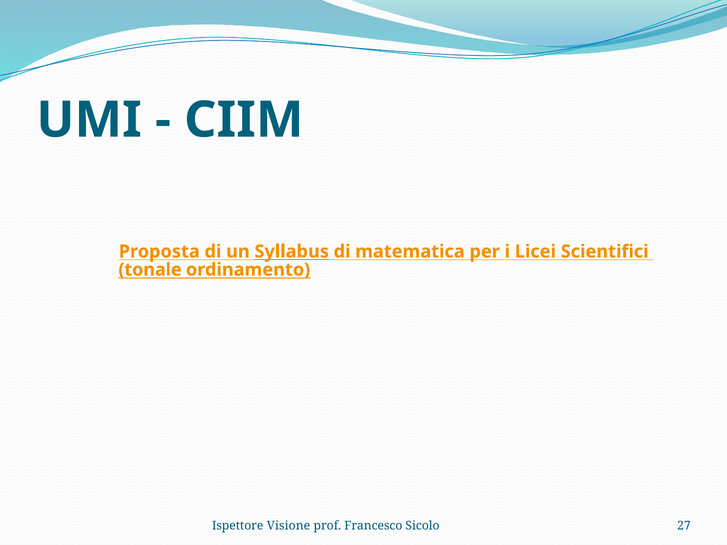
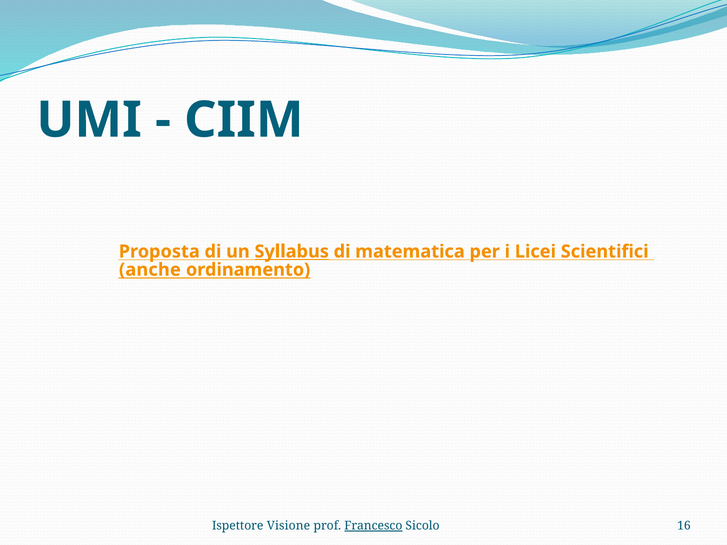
tonale: tonale -> anche (150, 270)
Francesco underline: none -> present (373, 526)
27: 27 -> 16 (684, 526)
